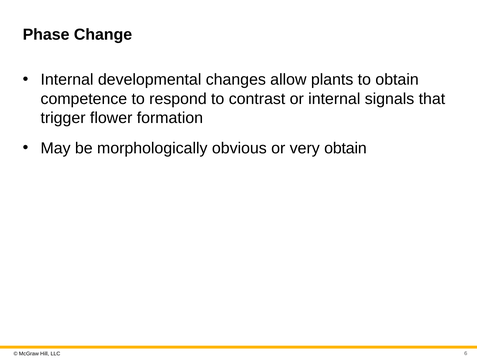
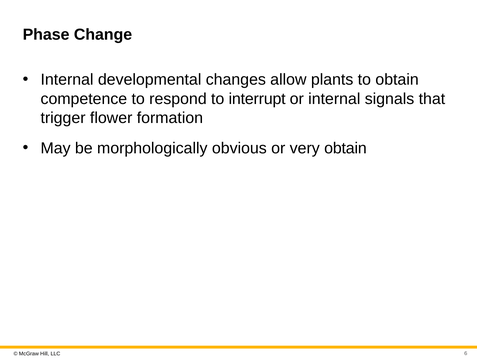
contrast: contrast -> interrupt (257, 99)
